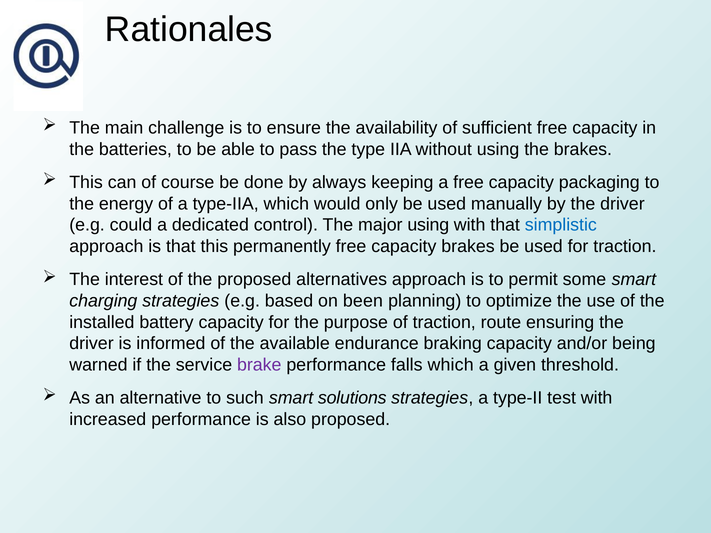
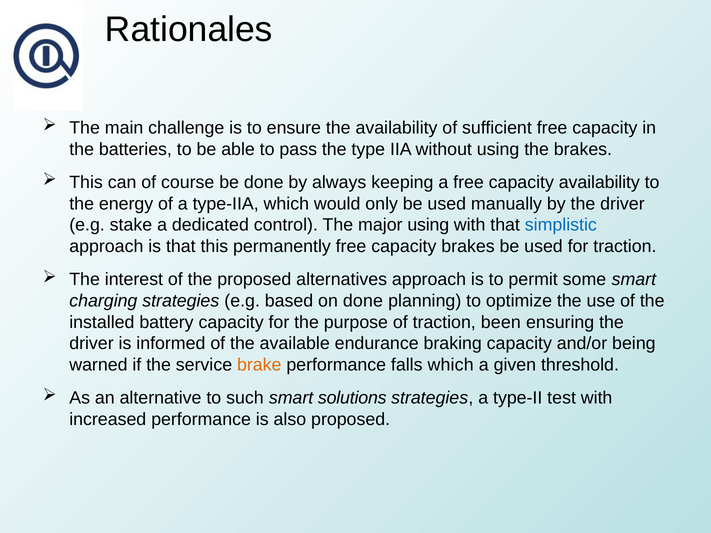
capacity packaging: packaging -> availability (599, 183)
could: could -> stake (131, 225)
on been: been -> done (363, 301)
route: route -> been (501, 322)
brake colour: purple -> orange (259, 365)
